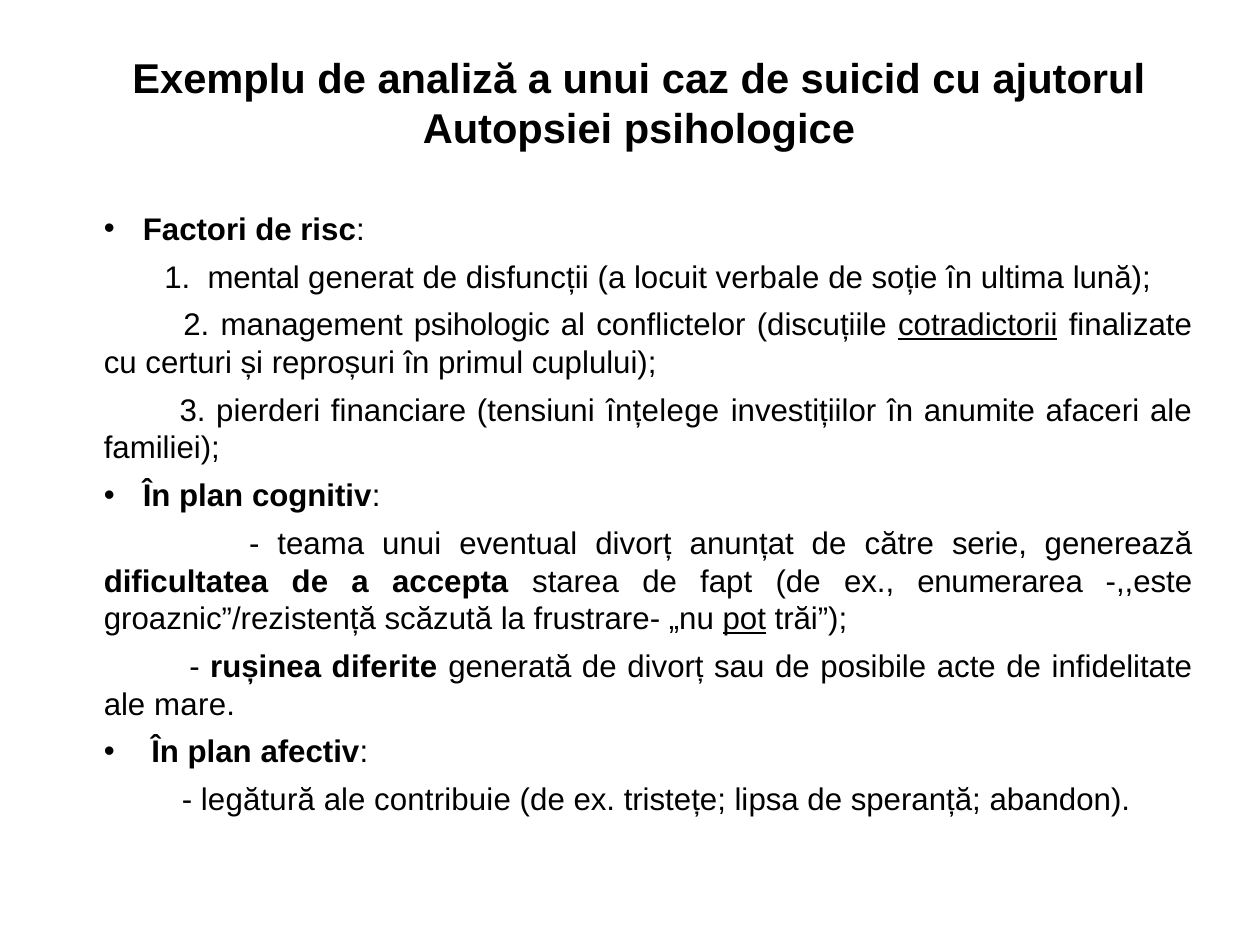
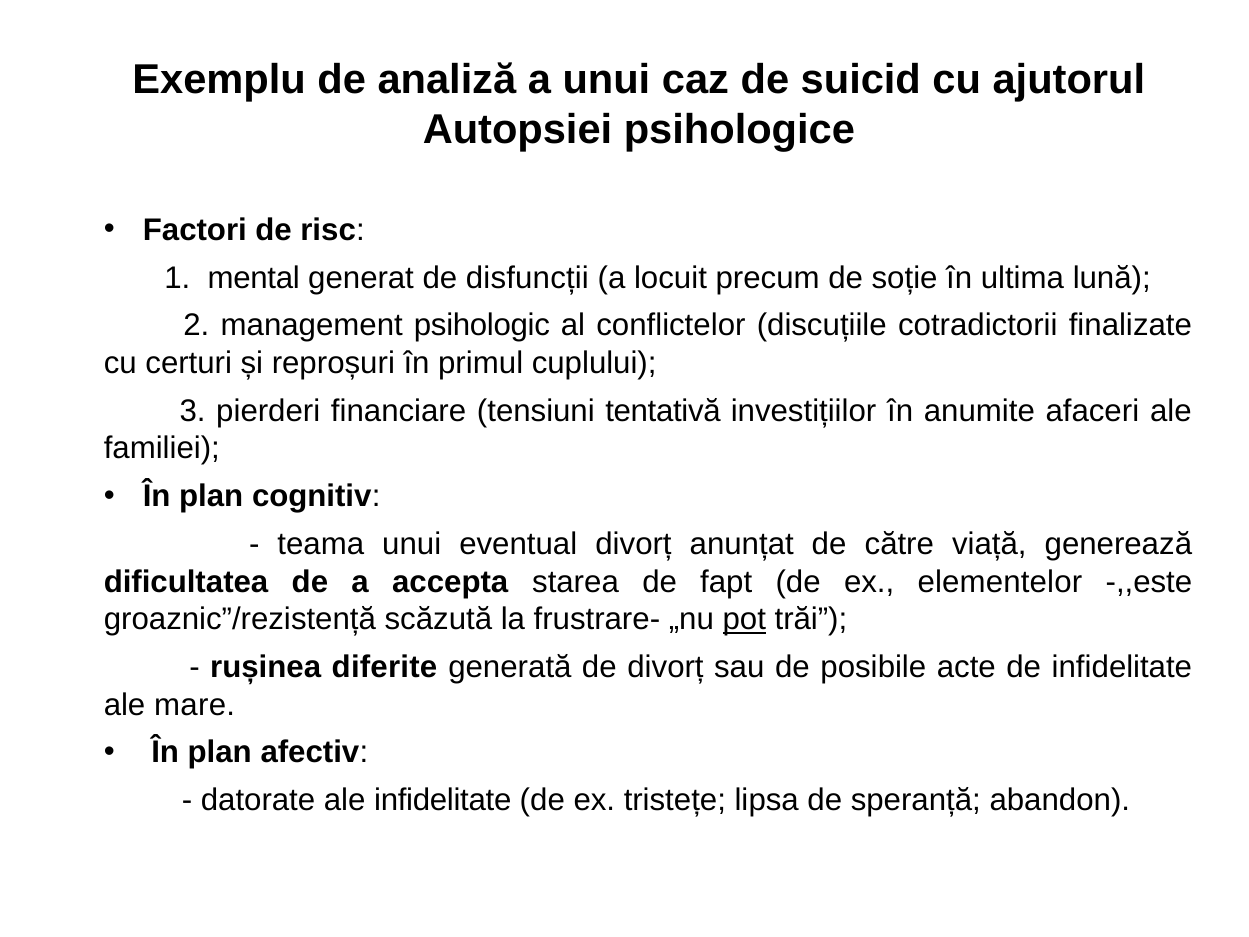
verbale: verbale -> precum (768, 278)
cotradictorii underline: present -> none (978, 326)
înțelege: înțelege -> tentativă (663, 411)
serie: serie -> viață (989, 544)
enumerarea: enumerarea -> elementelor (1000, 582)
legătură: legătură -> datorate (258, 800)
ale contribuie: contribuie -> infidelitate (443, 800)
